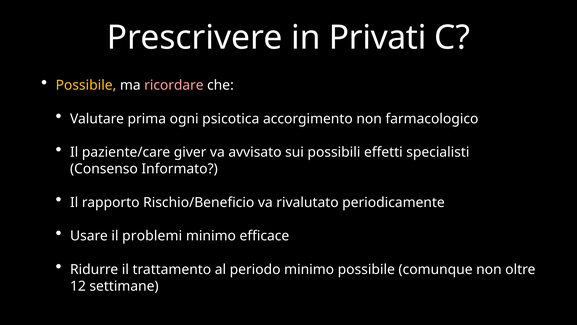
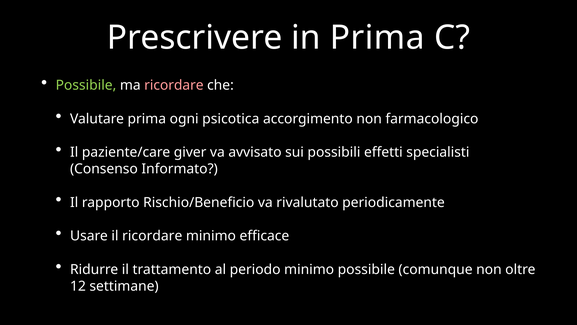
in Privati: Privati -> Prima (377, 38)
Possibile colour: yellow -> light green (86, 85)
il problemi: problemi -> ricordare (152, 236)
